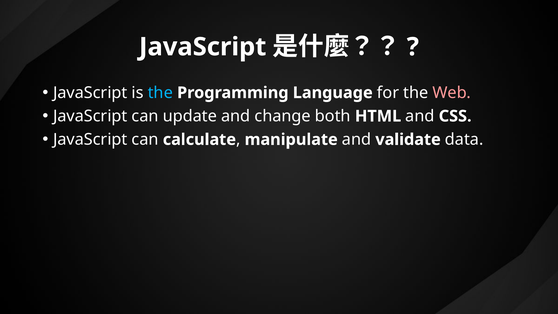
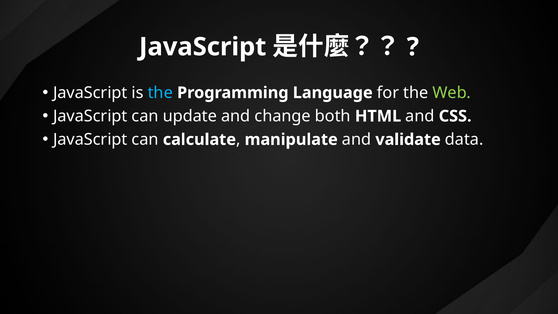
Web colour: pink -> light green (452, 93)
